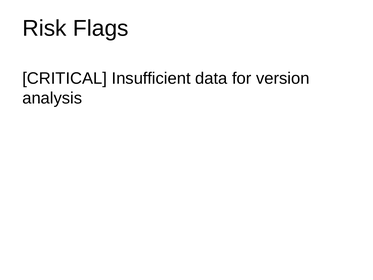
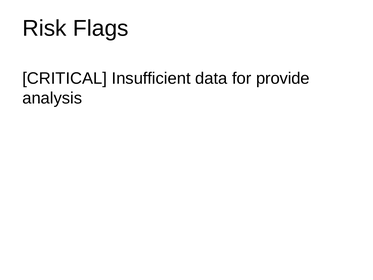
version: version -> provide (283, 78)
